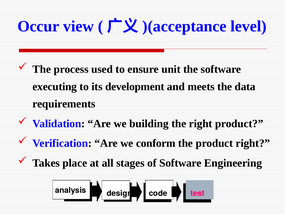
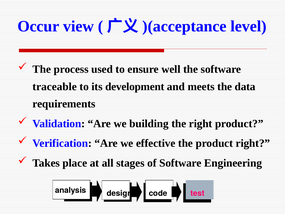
unit: unit -> well (171, 69)
executing: executing -> traceable (55, 86)
conform: conform -> effective (156, 143)
